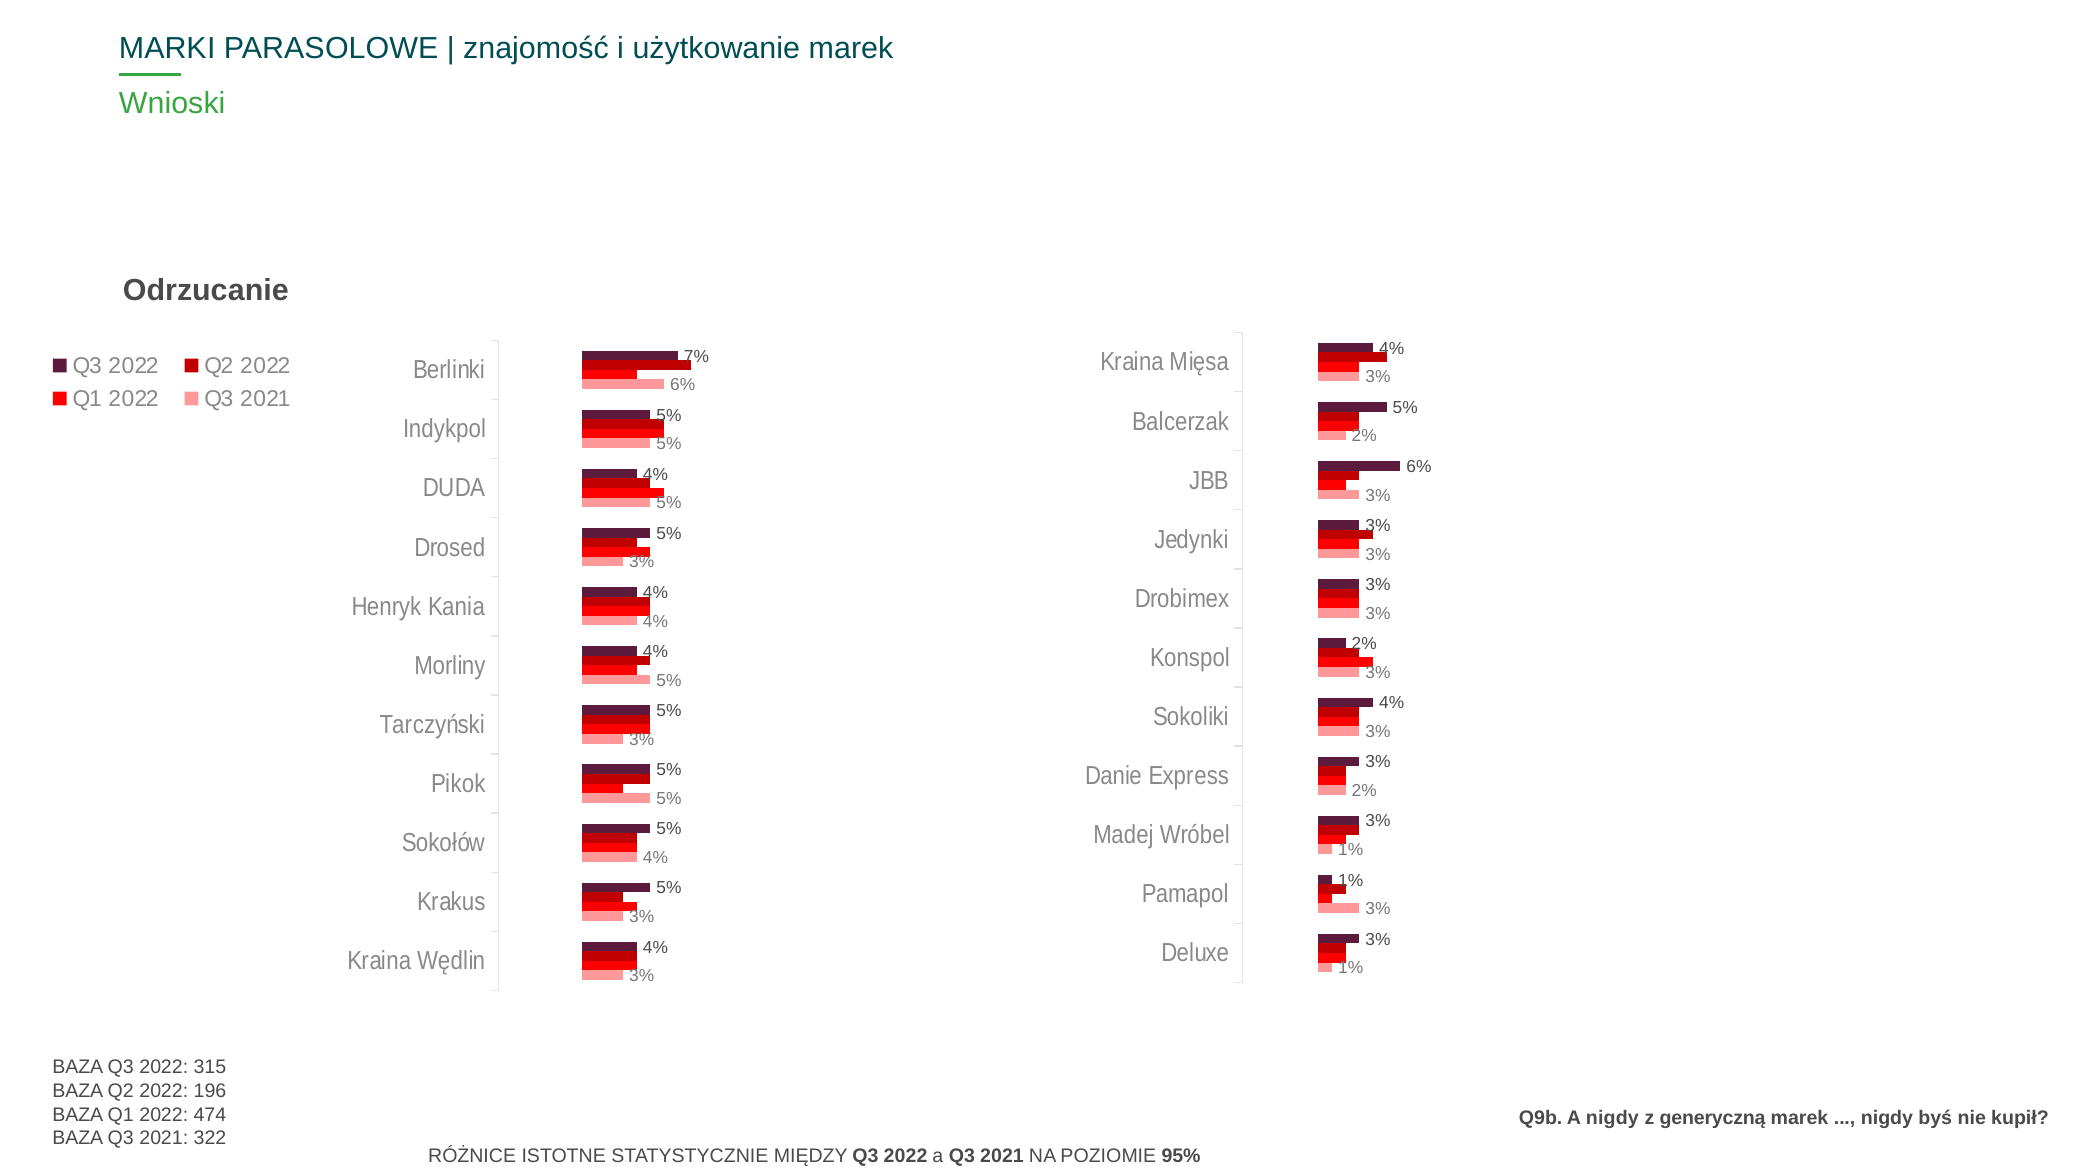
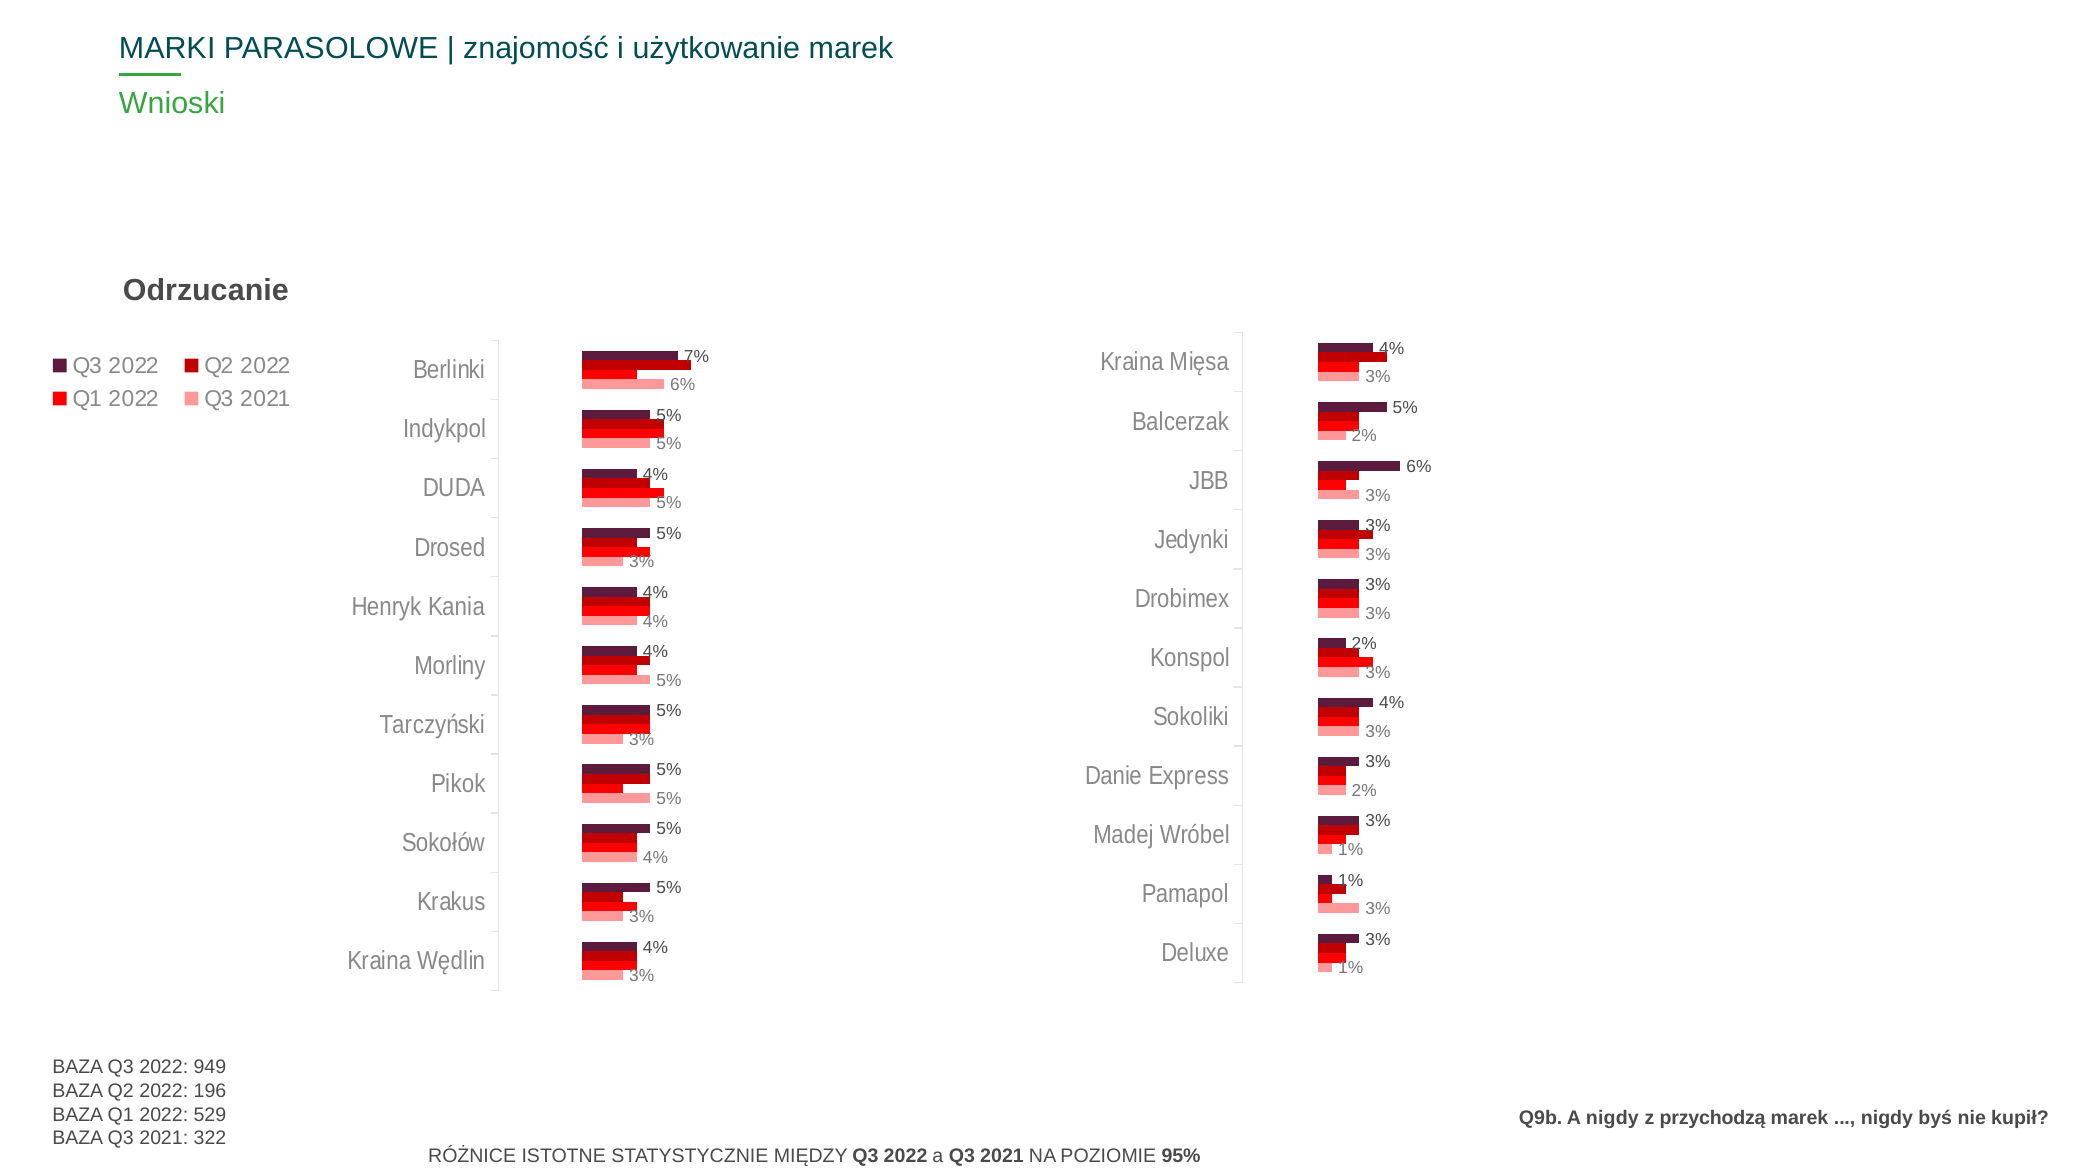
315: 315 -> 949 (210, 1068)
474: 474 -> 529 (210, 1115)
generyczną: generyczną -> przychodzą (1713, 1118)
